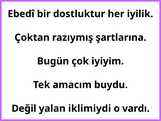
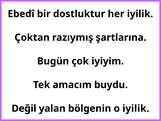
iklimiydi: iklimiydi -> bölgenin (90, 108)
o vardı: vardı -> iyilik (136, 108)
